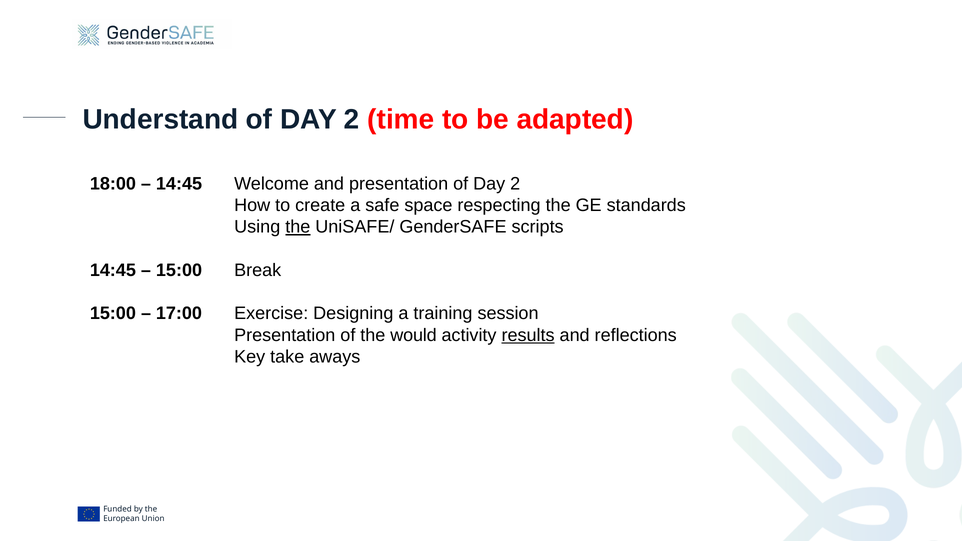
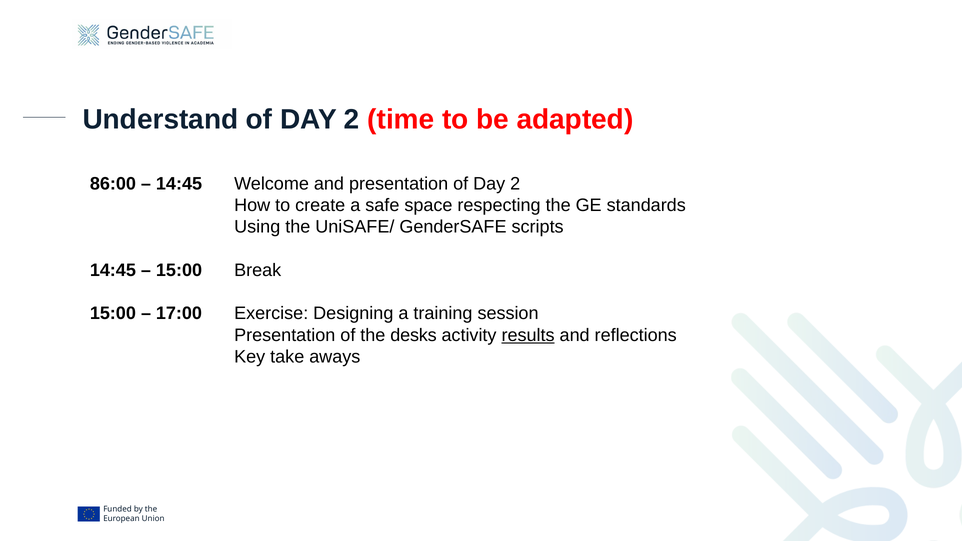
18:00: 18:00 -> 86:00 (113, 184)
the underline: present -> none (298, 227)
would: would -> desks (414, 335)
